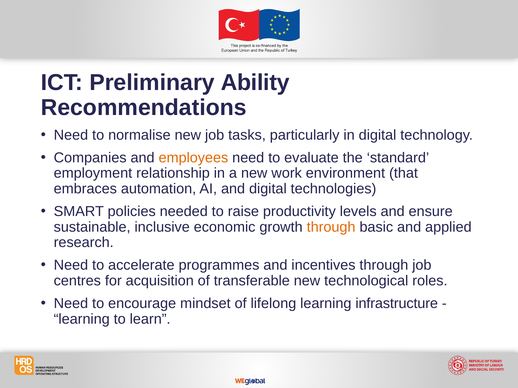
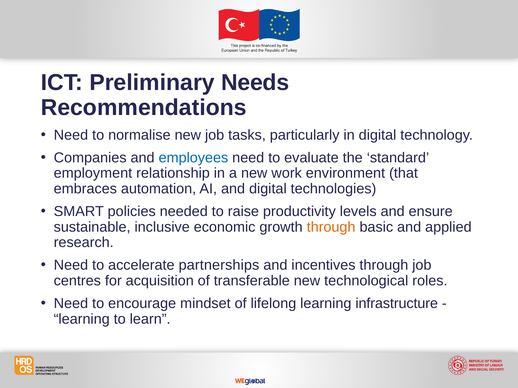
Ability: Ability -> Needs (255, 83)
employees colour: orange -> blue (193, 158)
programmes: programmes -> partnerships (219, 266)
